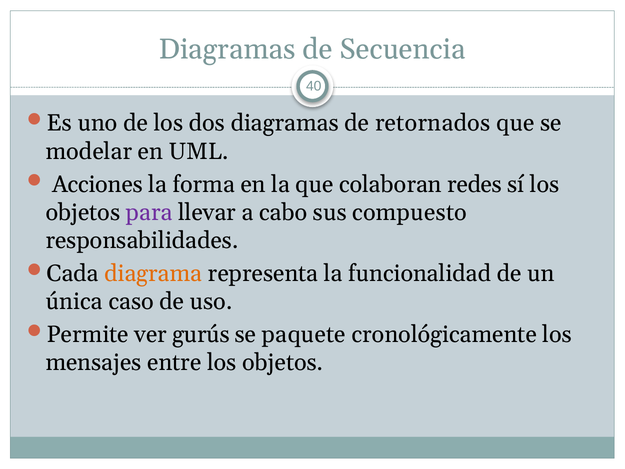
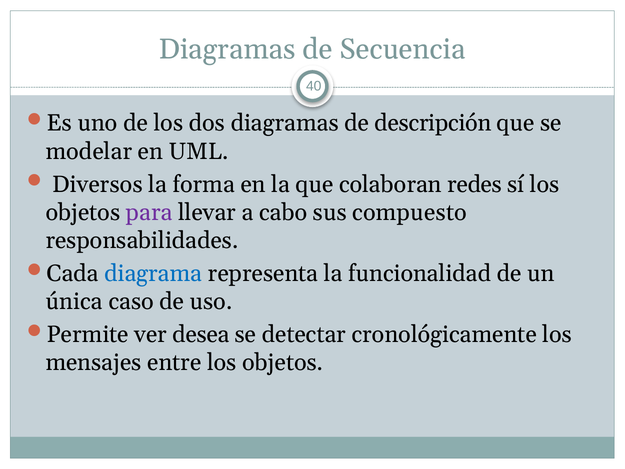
retornados: retornados -> descripción (433, 123)
Acciones: Acciones -> Diversos (97, 184)
diagrama colour: orange -> blue (153, 273)
gurús: gurús -> desea (201, 334)
paquete: paquete -> detectar (304, 334)
